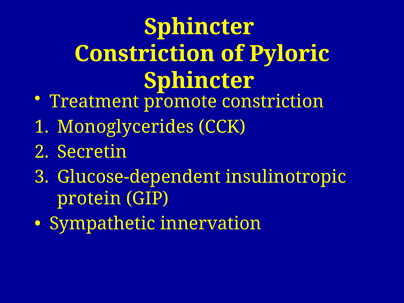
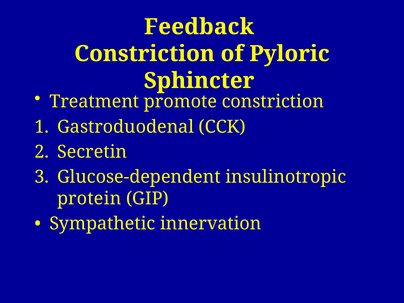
Sphincter: Sphincter -> Feedback (199, 27)
Monoglycerides: Monoglycerides -> Gastroduodenal (126, 127)
